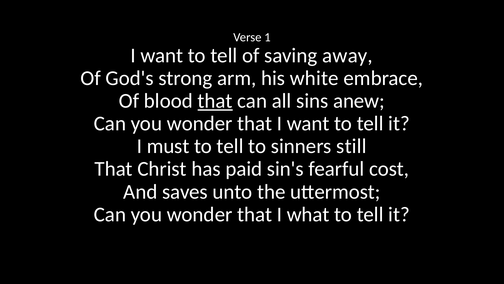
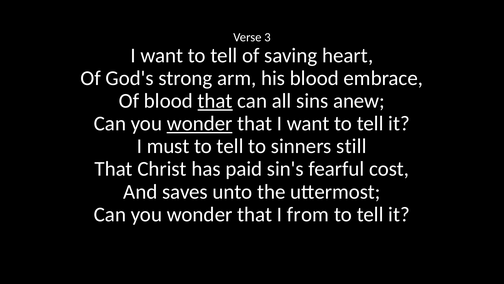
1: 1 -> 3 (268, 37)
away: away -> heart (348, 55)
his white: white -> blood (314, 78)
wonder underline: none -> present (200, 123)
what: what -> from (308, 214)
